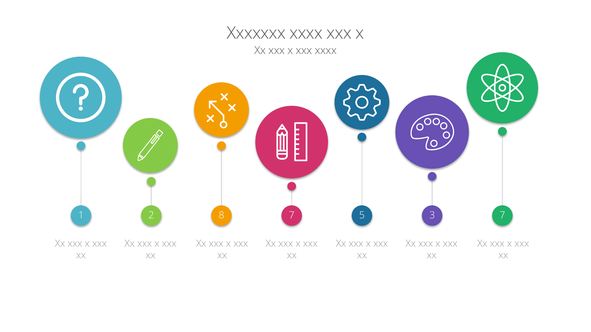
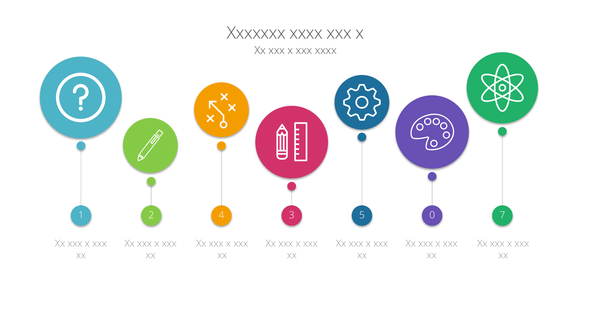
8: 8 -> 4 (221, 216)
1 7: 7 -> 3 (292, 216)
3: 3 -> 0 (432, 216)
